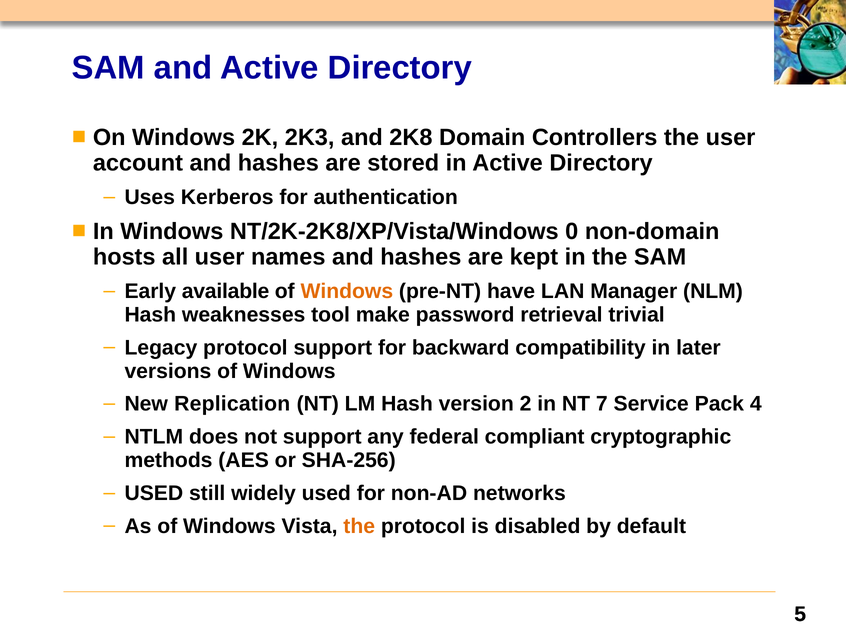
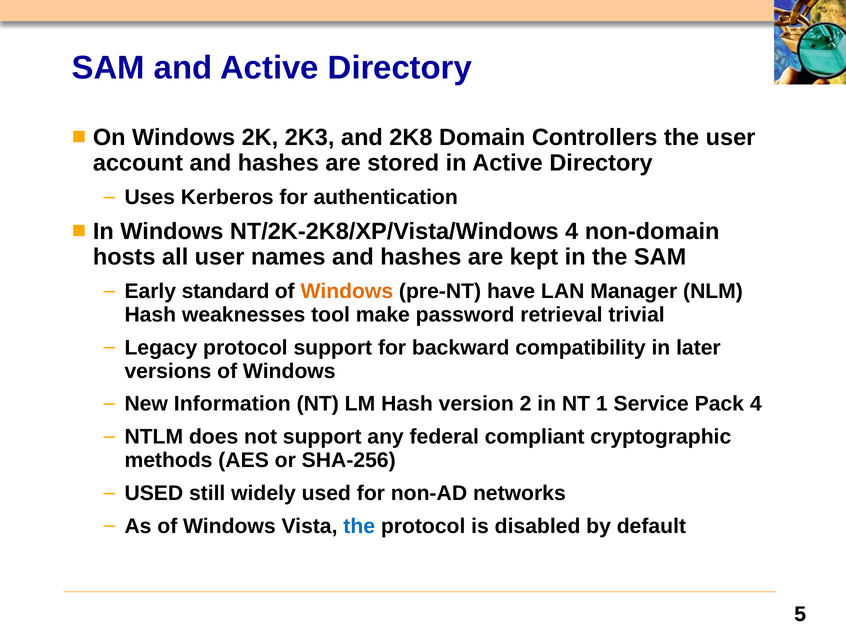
NT/2K-2K8/XP/Vista/Windows 0: 0 -> 4 (572, 231)
available: available -> standard (226, 291)
Replication: Replication -> Information (232, 404)
7: 7 -> 1 (602, 404)
the colour: orange -> blue (359, 527)
